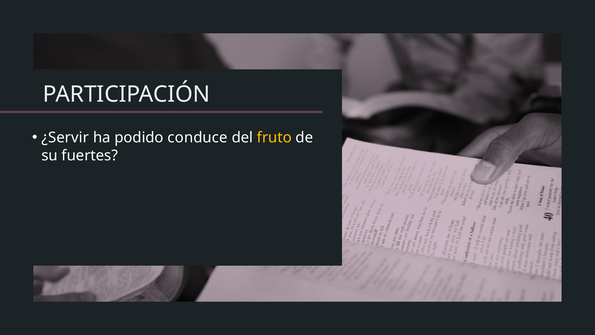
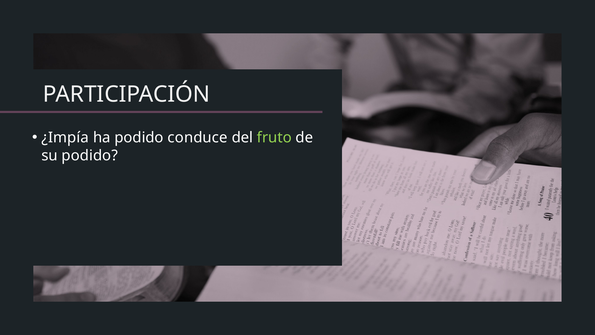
¿Servir: ¿Servir -> ¿Impía (65, 138)
fruto colour: yellow -> light green (274, 138)
su fuertes: fuertes -> podido (90, 155)
